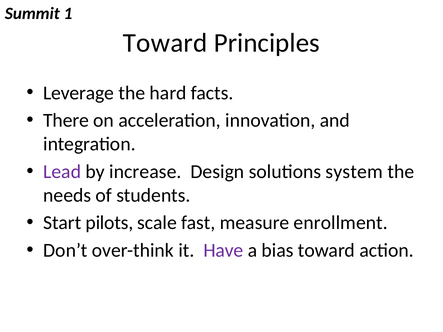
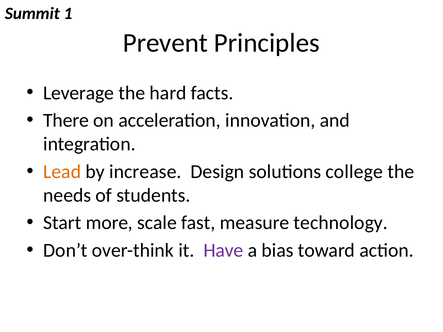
Toward: Toward -> Prevent (165, 43)
Lead colour: purple -> orange (62, 172)
system: system -> college (354, 172)
pilots: pilots -> more (109, 223)
enrollment: enrollment -> technology (341, 223)
